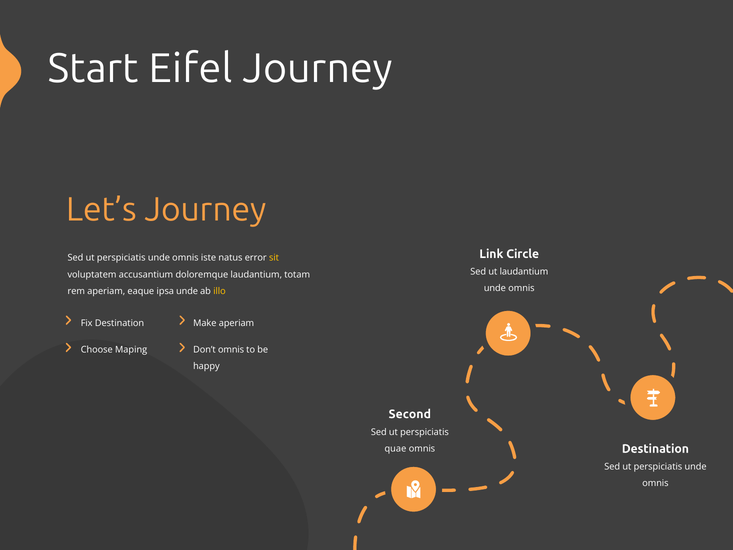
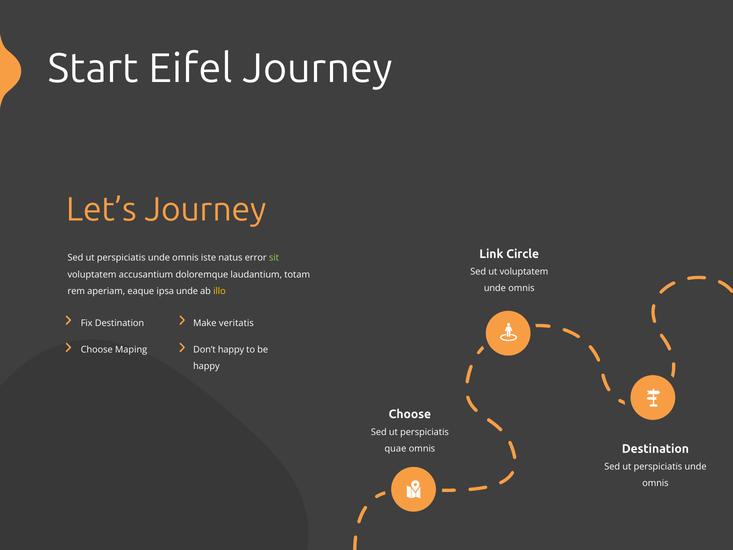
sit colour: yellow -> light green (274, 258)
ut laudantium: laudantium -> voluptatem (524, 272)
Make aperiam: aperiam -> veritatis (236, 323)
Don’t omnis: omnis -> happy (231, 350)
Second: Second -> Choose (410, 414)
